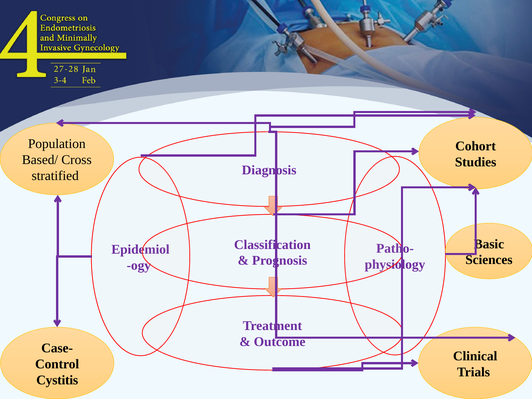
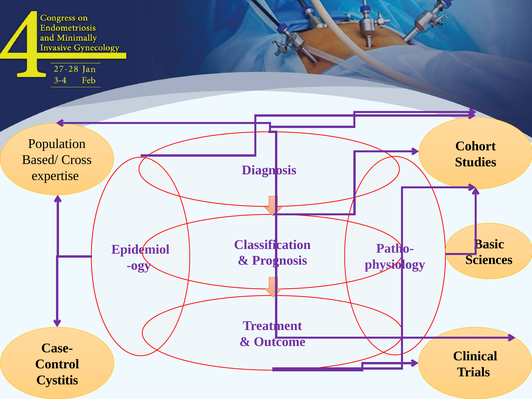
stratified: stratified -> expertise (55, 176)
